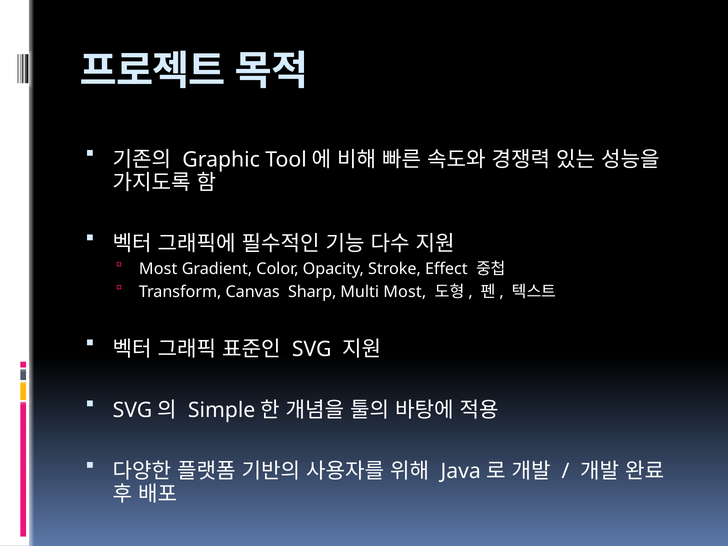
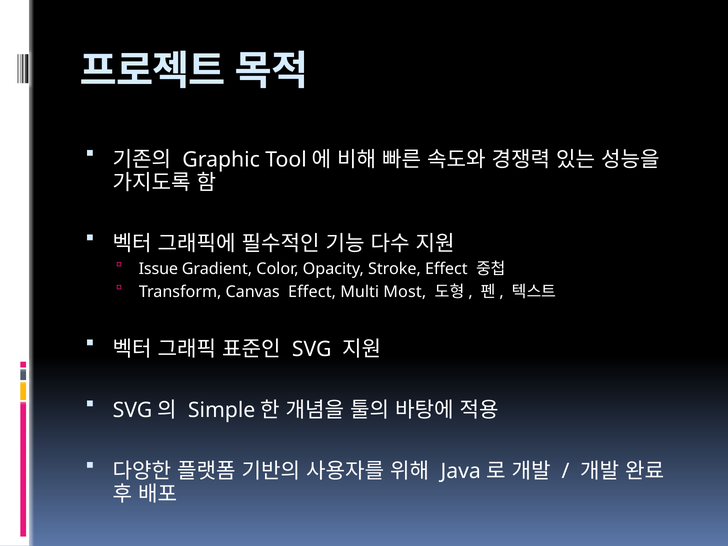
Most: Most -> Issue (158, 269)
Canvas Sharp: Sharp -> Effect (312, 292)
